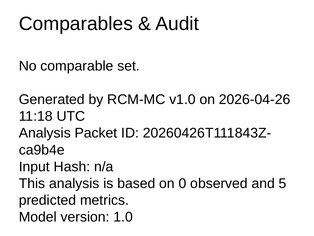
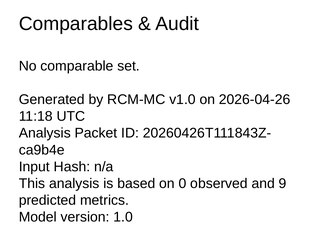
5: 5 -> 9 (283, 183)
